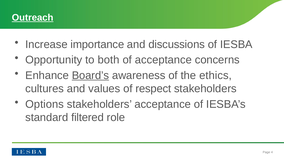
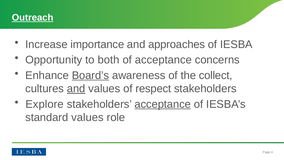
discussions: discussions -> approaches (177, 44)
ethics: ethics -> collect (216, 75)
and underline: none -> present (76, 89)
Options: Options -> Explore (45, 104)
acceptance underline: none -> present (163, 104)
standard filtered: filtered -> values (87, 117)
